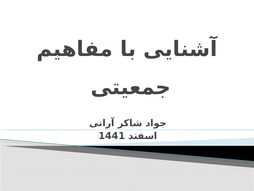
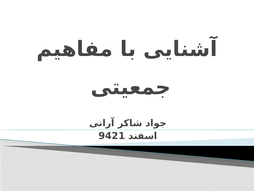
1441: 1441 -> 9421 (112, 136)
